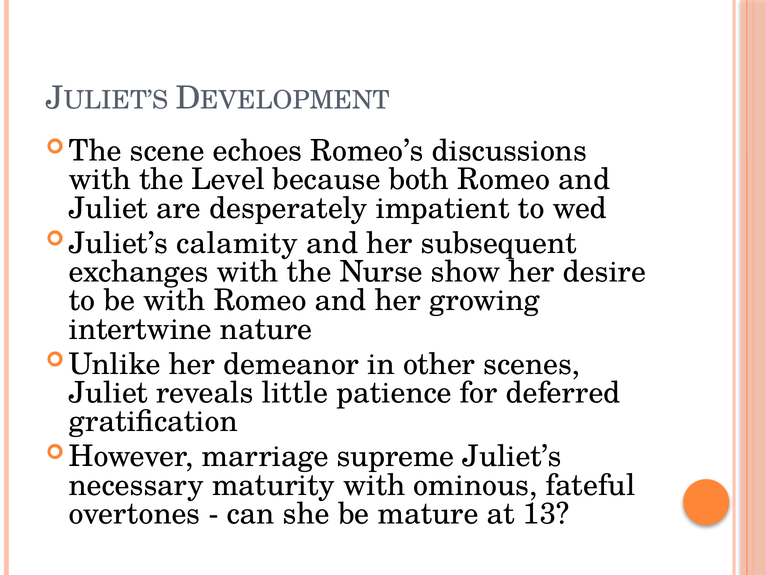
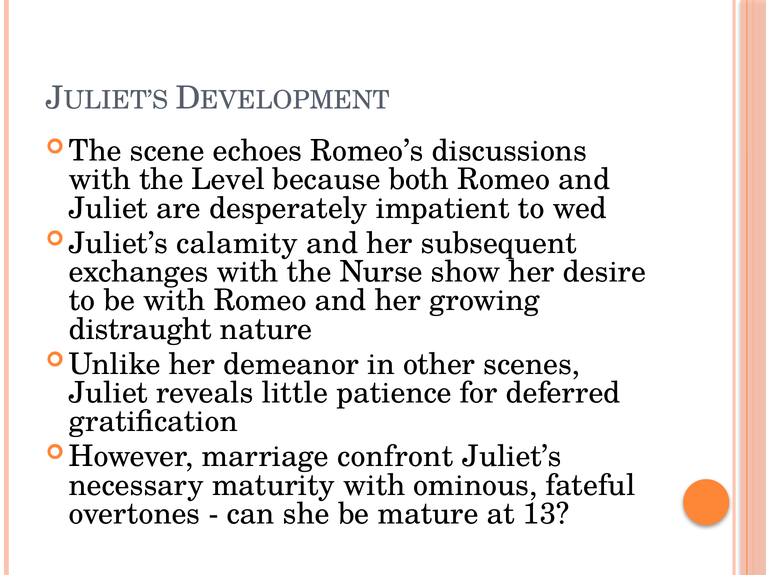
intertwine: intertwine -> distraught (140, 329)
supreme: supreme -> confront (395, 456)
